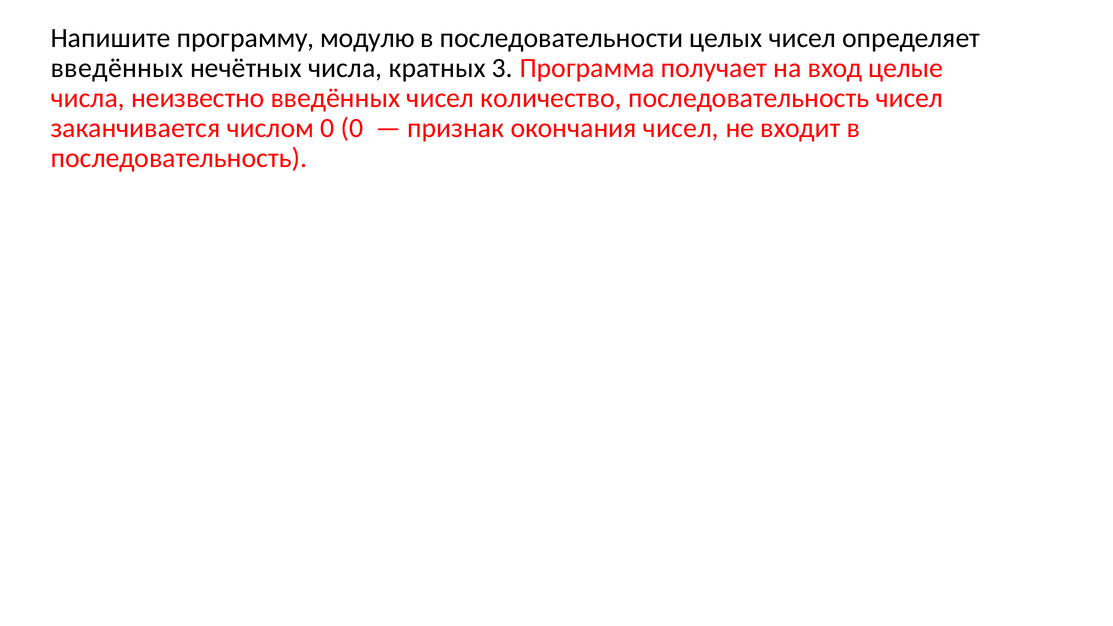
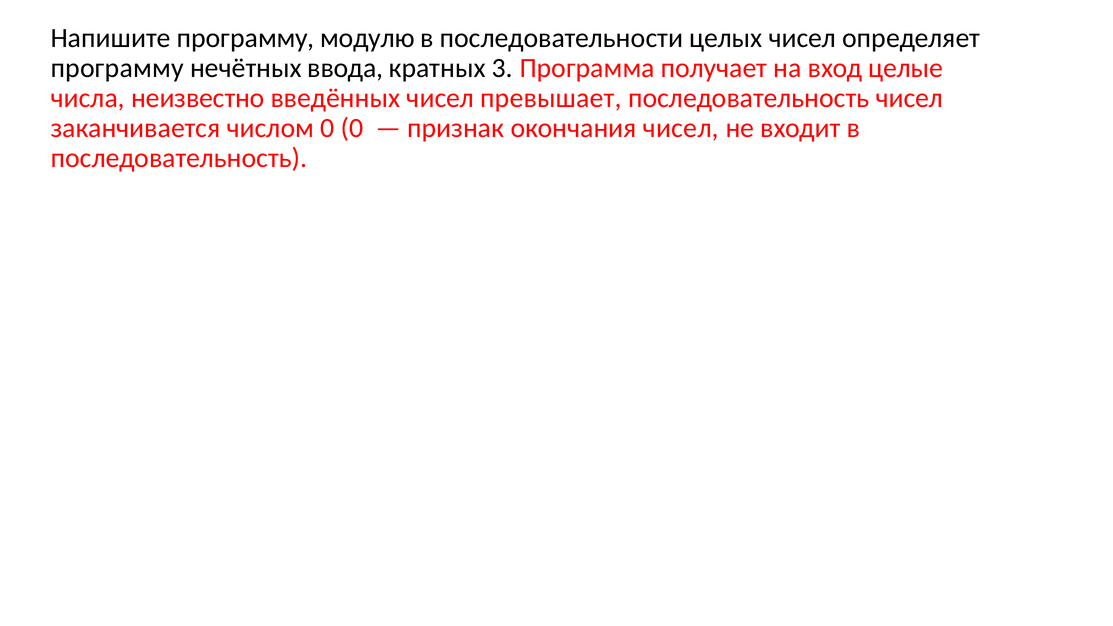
введённых: введённых -> программу (117, 68)
нечётных числа: числа -> ввода (345, 68)
количество: количество -> превышает (551, 98)
